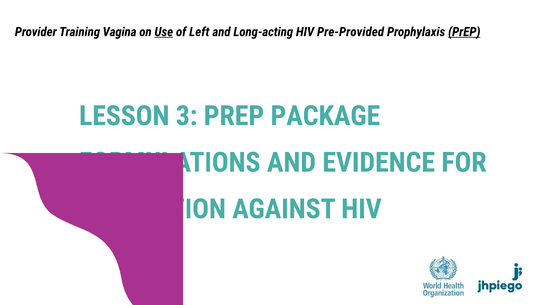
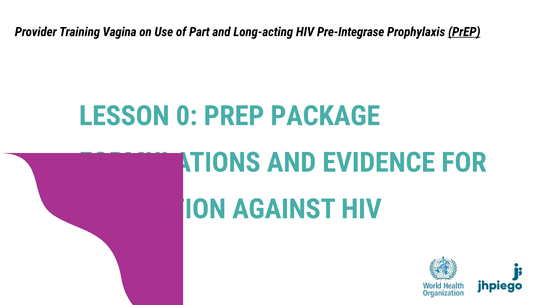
Use underline: present -> none (164, 32)
Left: Left -> Part (199, 32)
Pre-Provided: Pre-Provided -> Pre-Integrase (351, 32)
3: 3 -> 0 (187, 116)
